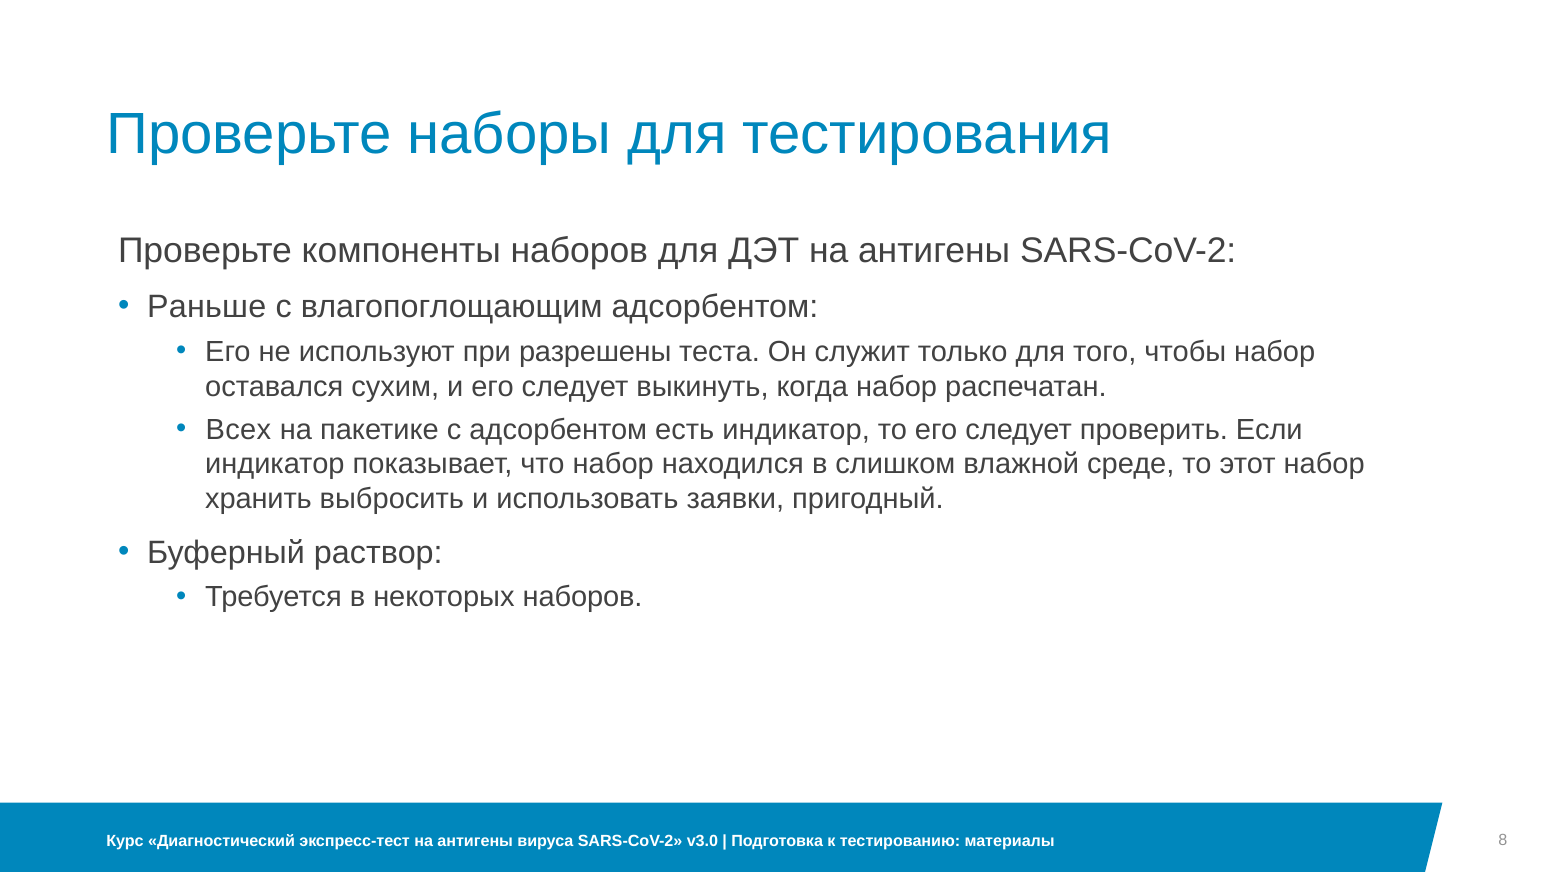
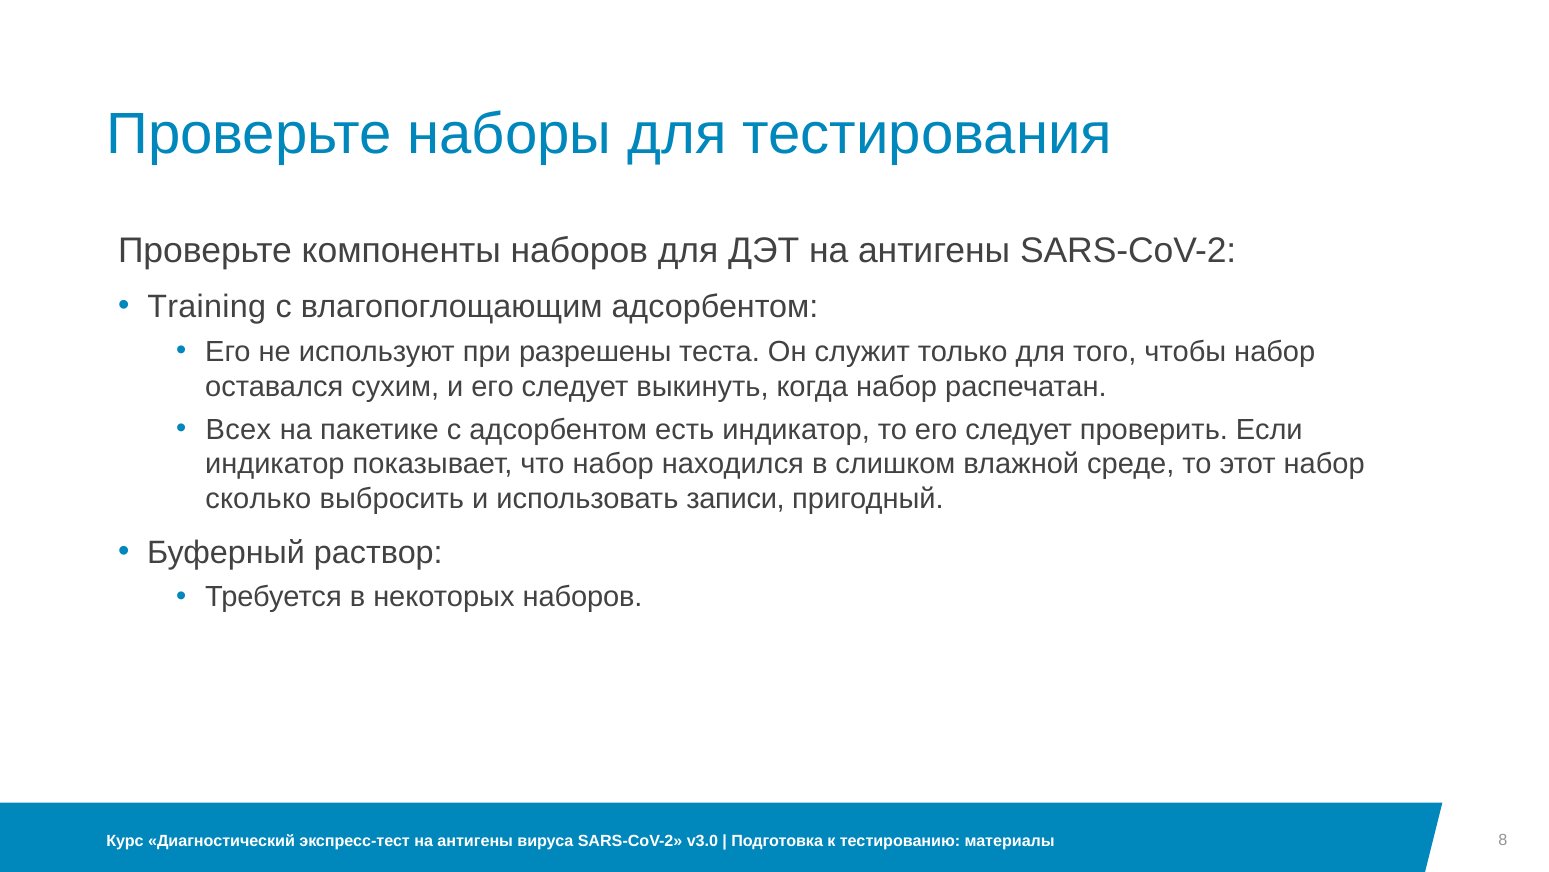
Раньше: Раньше -> Training (207, 307)
хранить: хранить -> сколько (258, 499)
заявки: заявки -> записи (736, 499)
